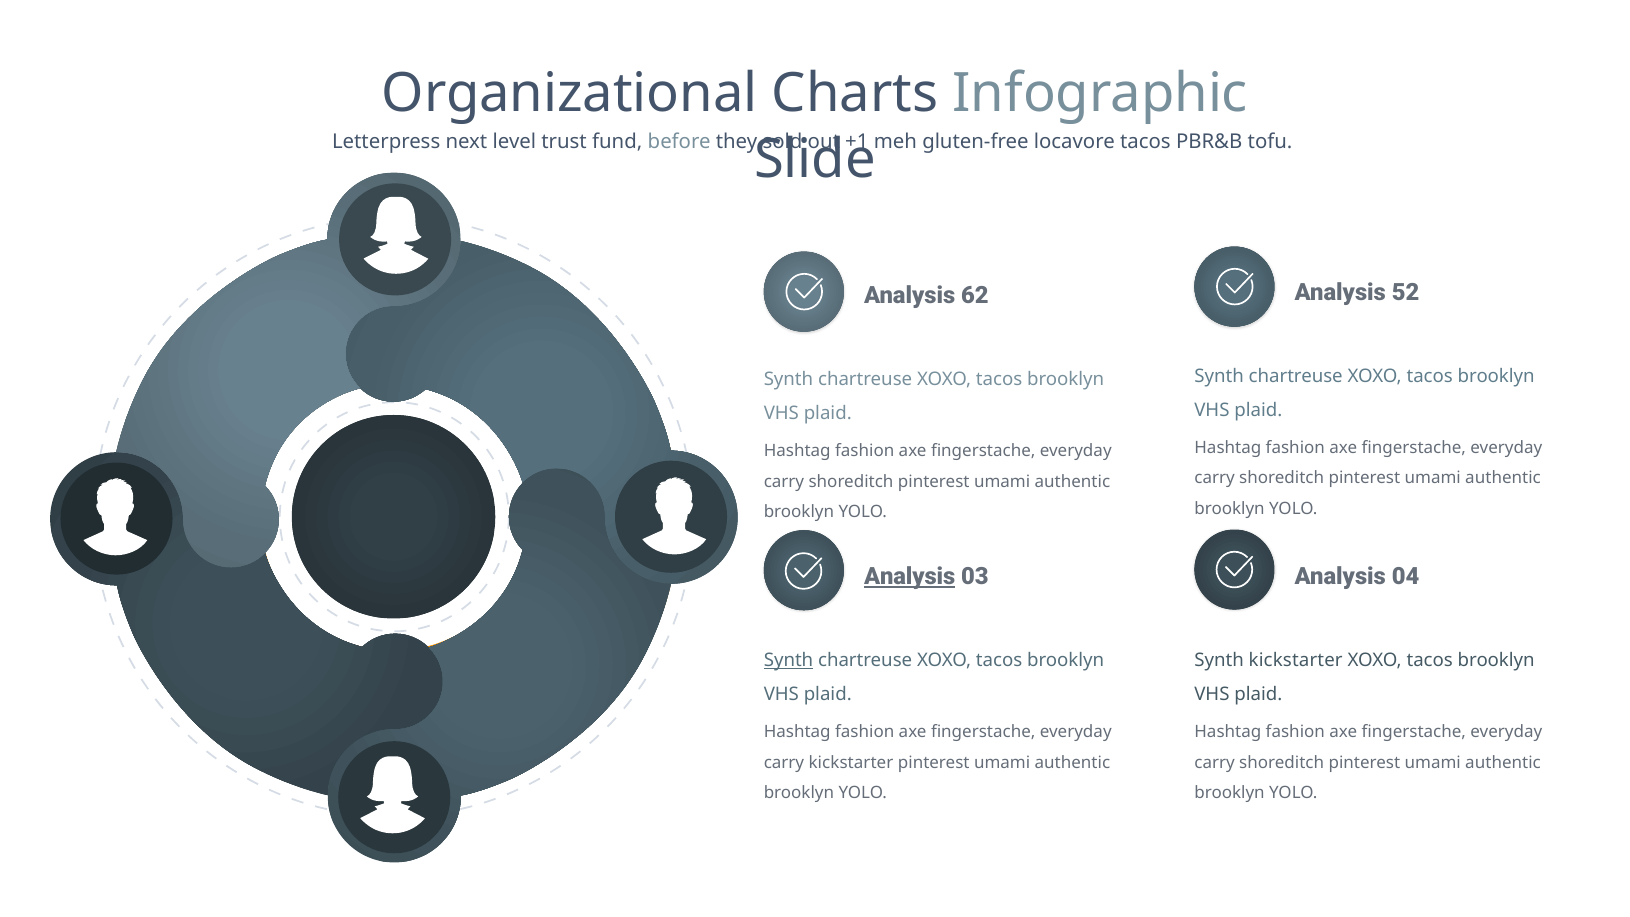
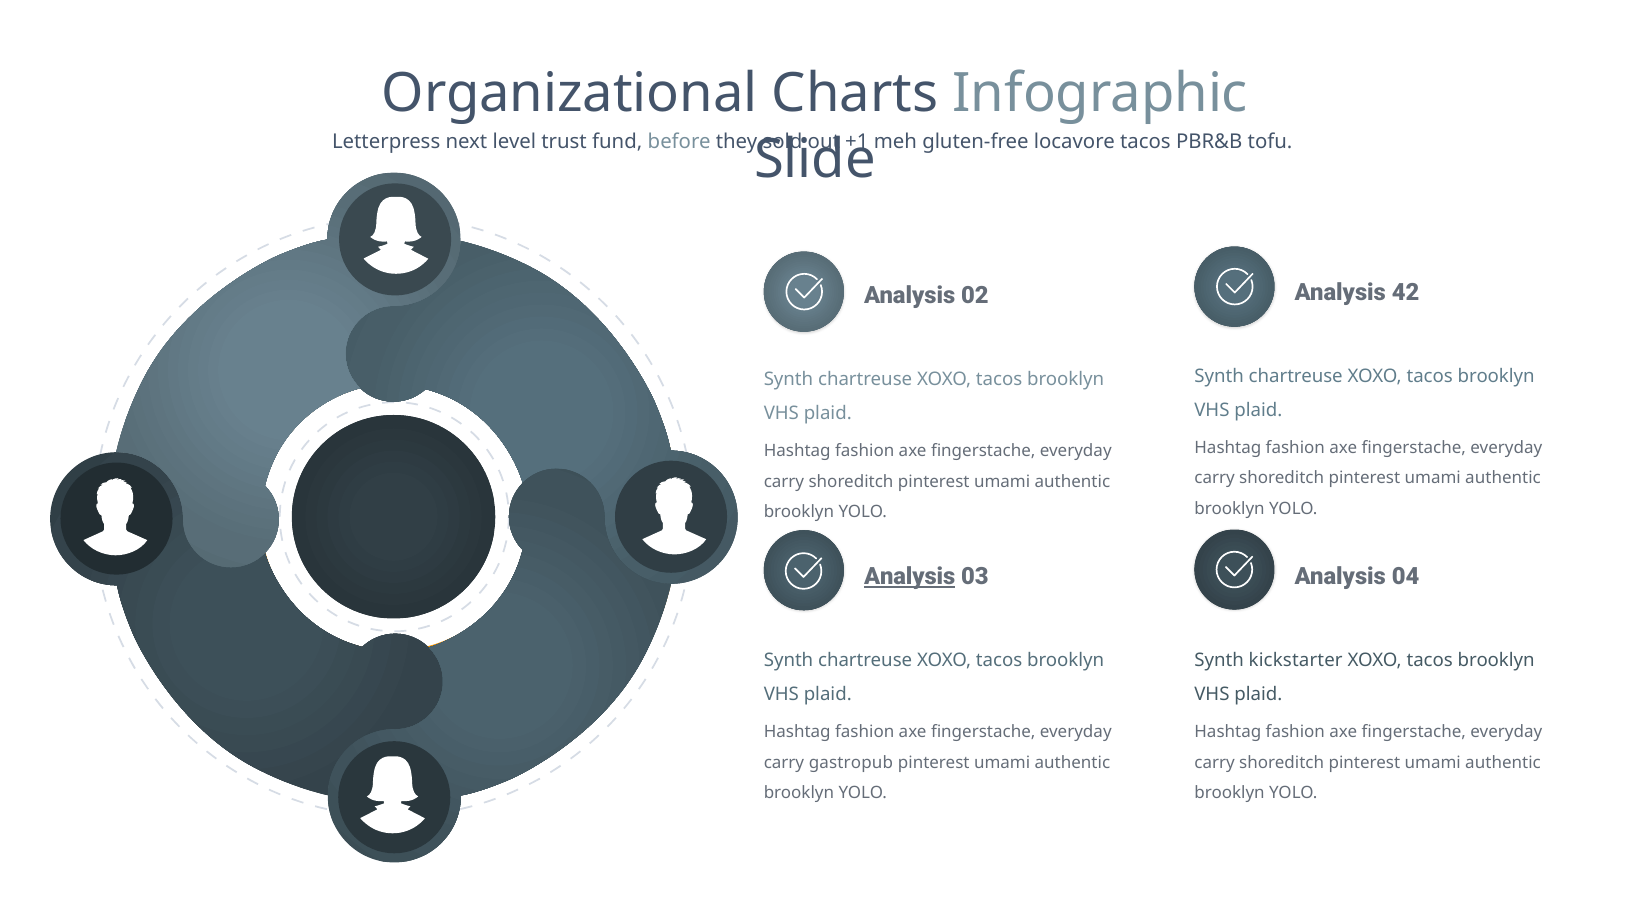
52: 52 -> 42 (1406, 293)
62: 62 -> 02 (975, 296)
Synth underline: present -> none (789, 660)
carry kickstarter: kickstarter -> gastropub (851, 762)
